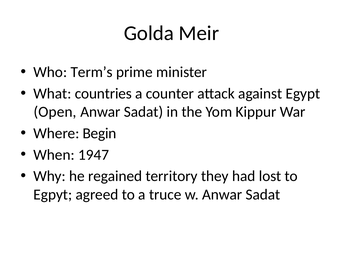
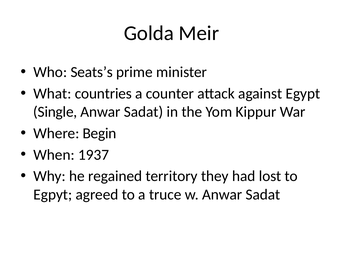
Term’s: Term’s -> Seats’s (92, 72)
Open: Open -> Single (55, 112)
1947: 1947 -> 1937 (94, 154)
